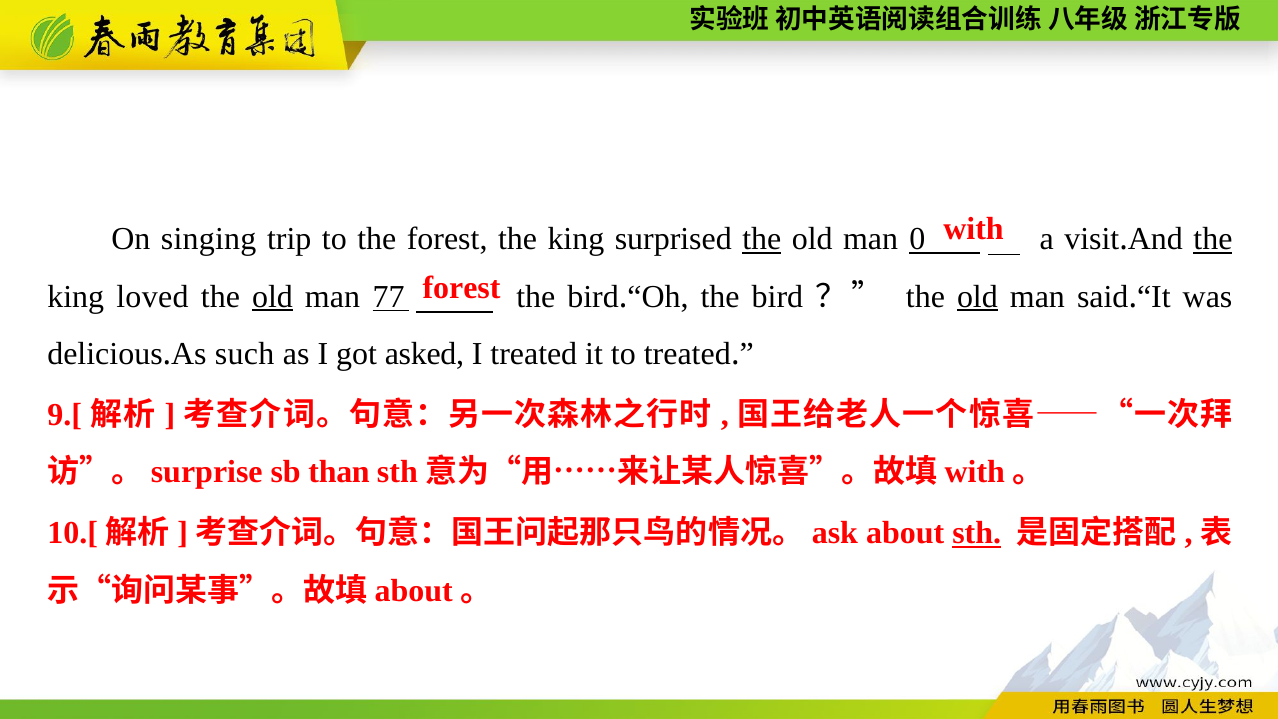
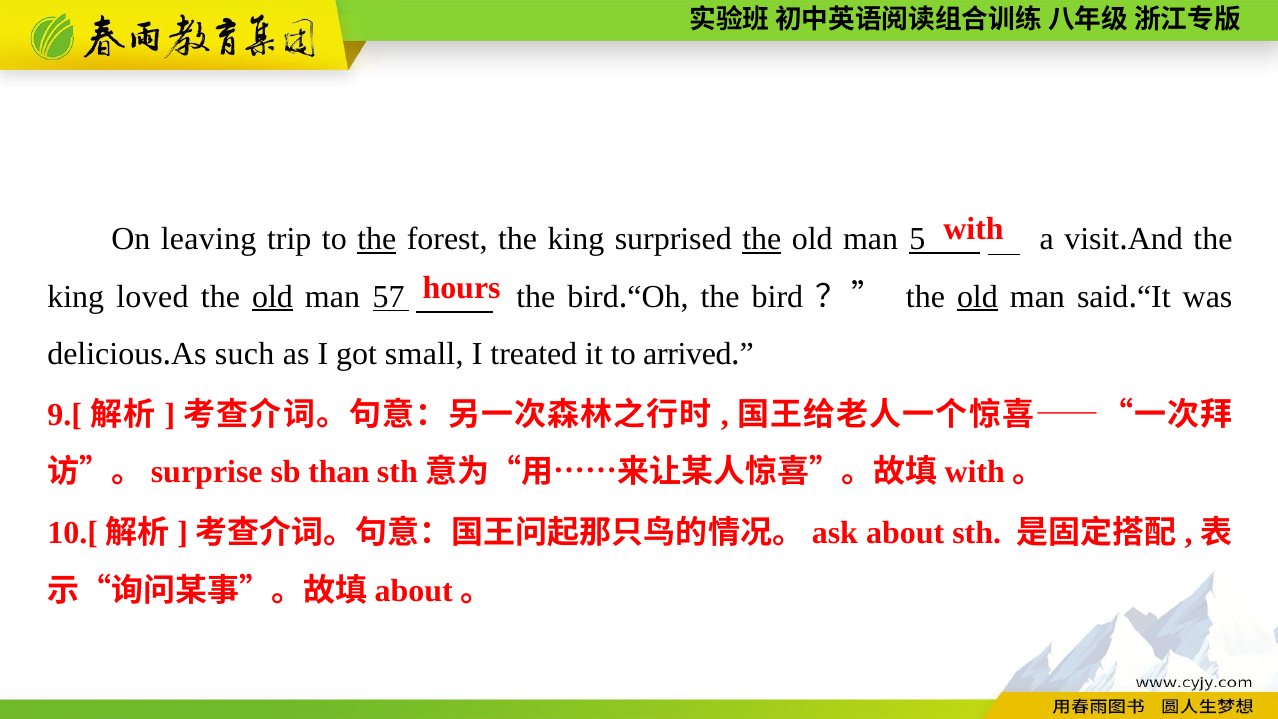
singing: singing -> leaving (209, 239)
the underline: none -> present (377, 239)
0: 0 -> 5 (917, 239)
the underline: present -> none (1213, 239)
forest: forest -> hours (462, 288)
77: 77 -> 57 (389, 296)
asked: asked -> small (424, 354)
to treated: treated -> arrived (687, 354)
sth underline: present -> none (977, 533)
